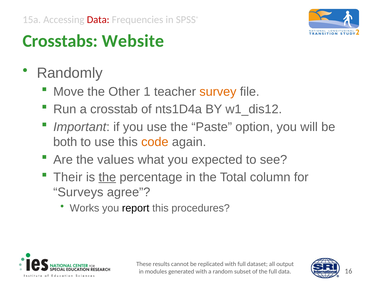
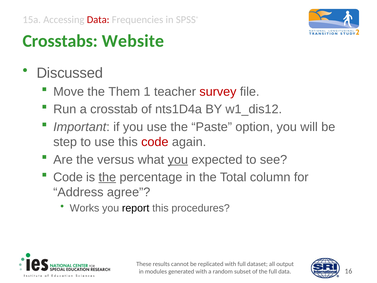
Randomly: Randomly -> Discussed (70, 73)
Other: Other -> Them (124, 92)
survey colour: orange -> red (218, 92)
both: both -> step (65, 142)
code colour: orange -> red (155, 142)
values: values -> versus (116, 159)
you underline: none -> present (178, 159)
Their: Their -> Code (68, 177)
Surveys: Surveys -> Address (78, 192)
